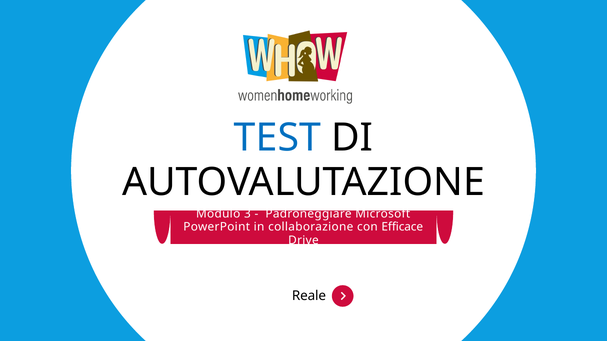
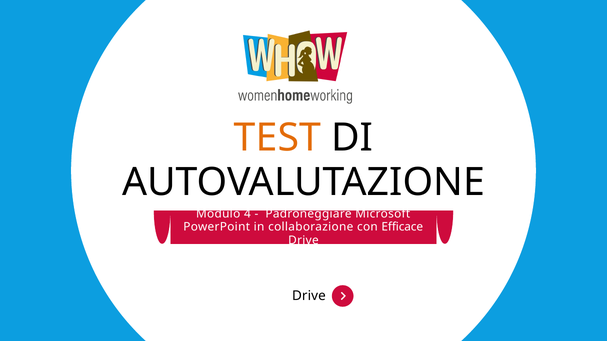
TEST colour: blue -> orange (277, 138)
3: 3 -> 4 (247, 214)
Reale: Reale -> Drive (309, 296)
